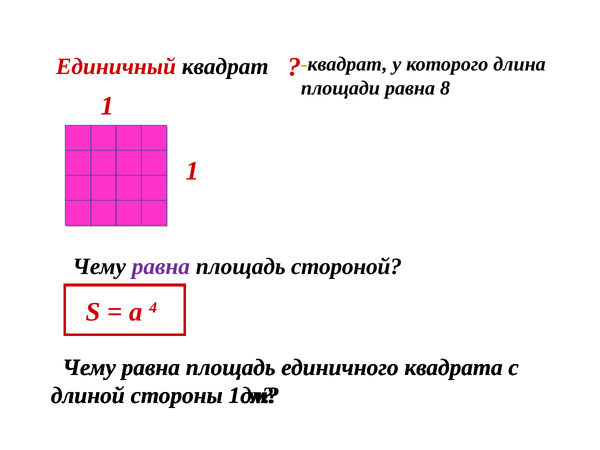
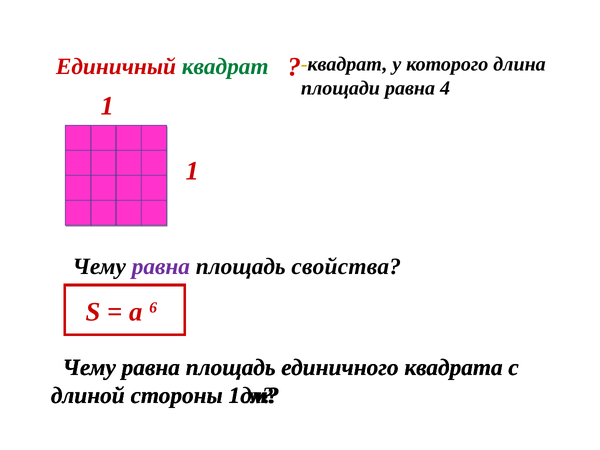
квадрат colour: black -> green (225, 67)
8: 8 -> 4 (445, 88)
стороной: стороной -> свойства (346, 267)
4: 4 -> 6 (153, 308)
